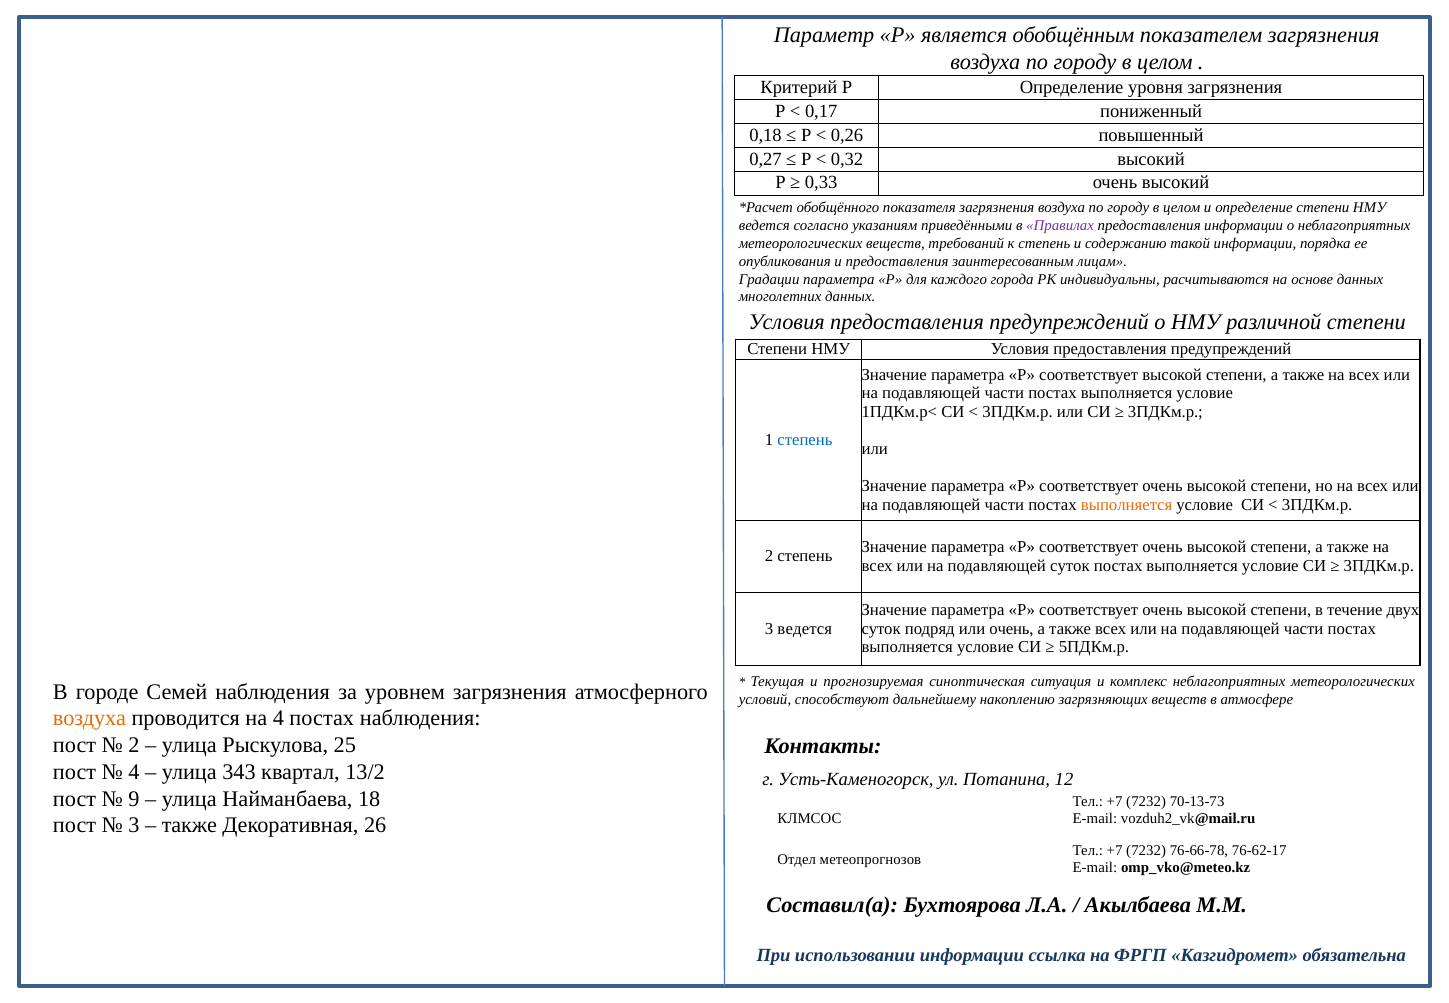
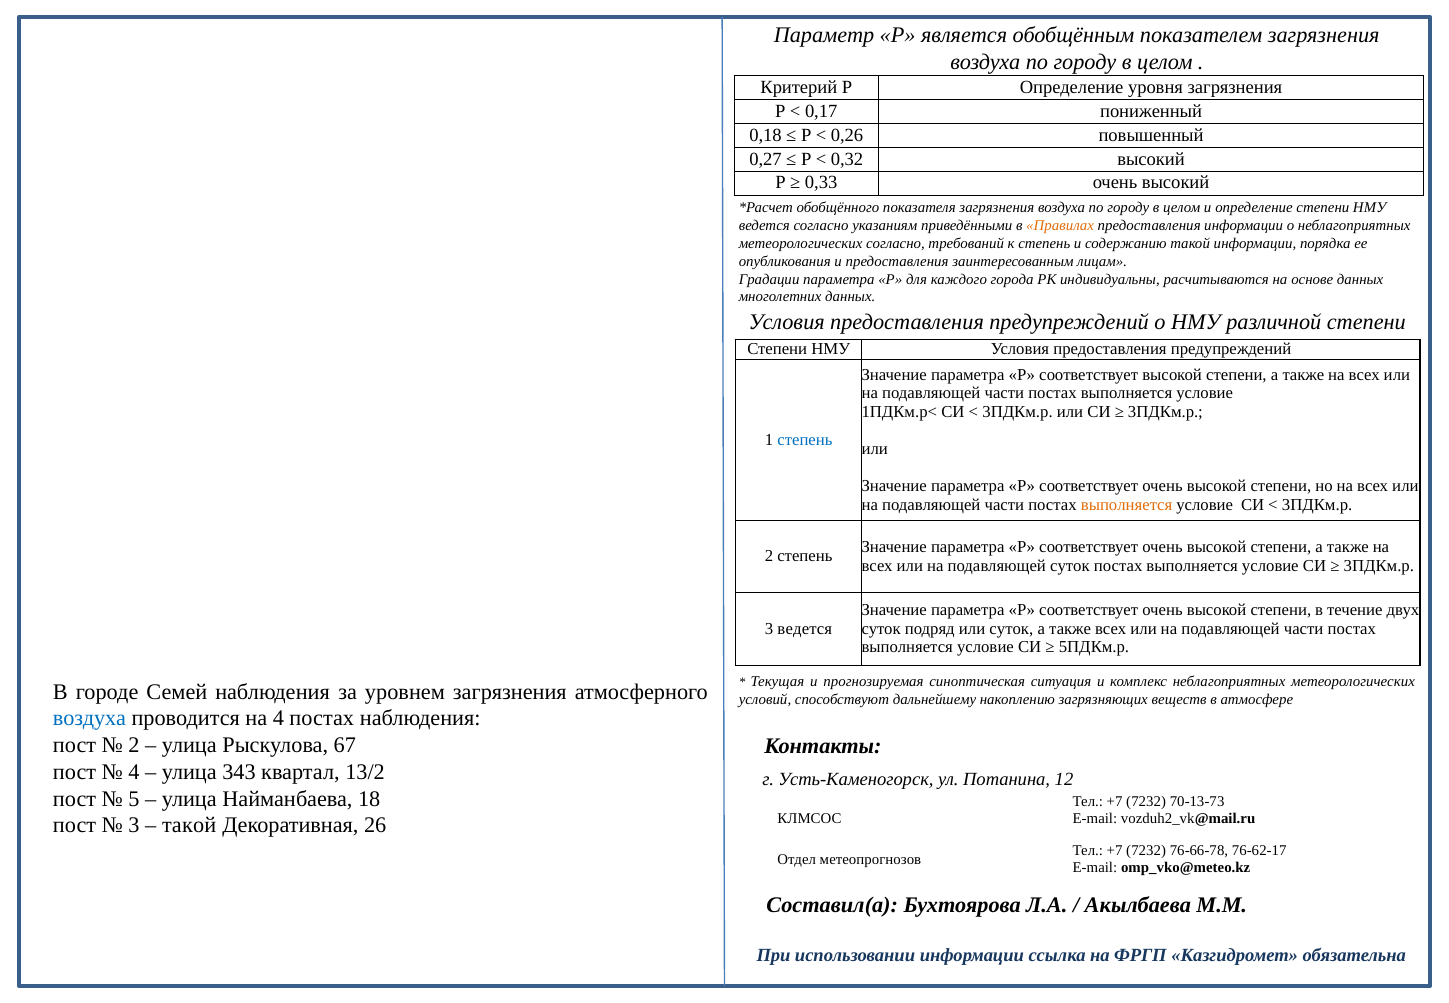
Правилах colour: purple -> orange (1060, 226)
метеорологических веществ: веществ -> согласно (895, 244)
или очень: очень -> суток (1011, 629)
воздуха colour: orange -> blue (89, 719)
25: 25 -> 67 (345, 745)
9: 9 -> 5 (134, 799)
также: также -> такой (189, 826)
